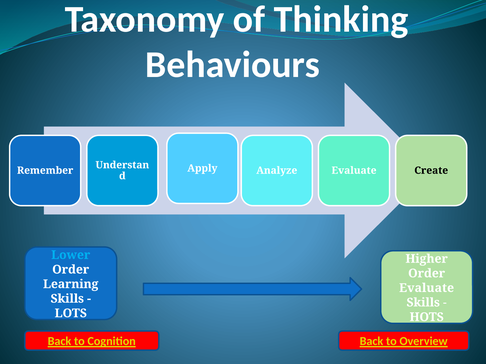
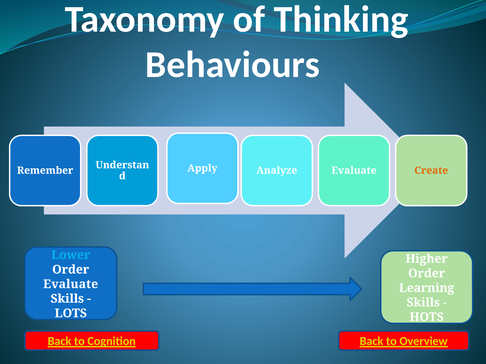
Create colour: black -> orange (431, 171)
Learning: Learning -> Evaluate (71, 284)
Evaluate: Evaluate -> Learning (427, 288)
